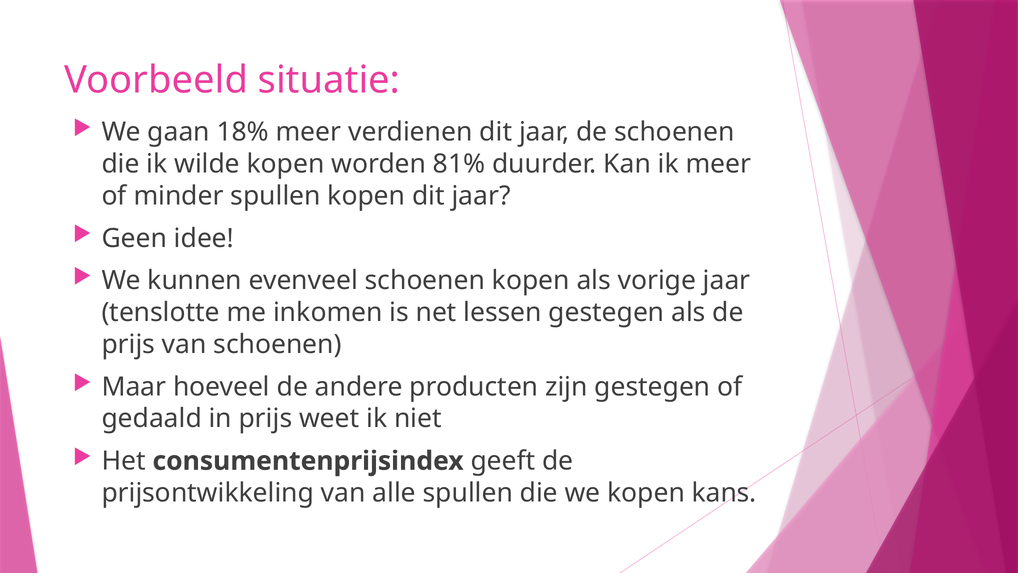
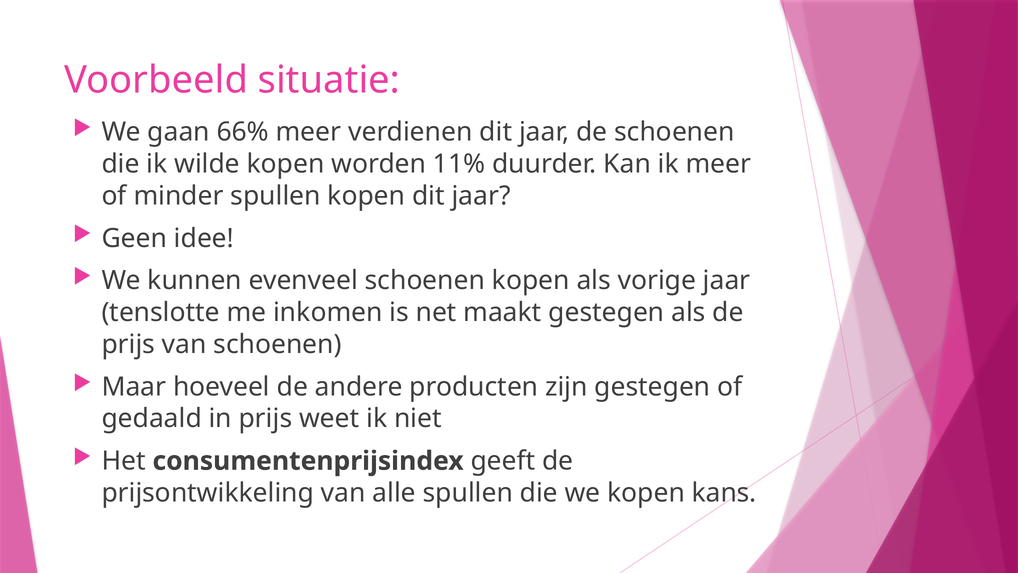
18%: 18% -> 66% (243, 132)
81%: 81% -> 11% (459, 164)
lessen: lessen -> maakt (502, 312)
